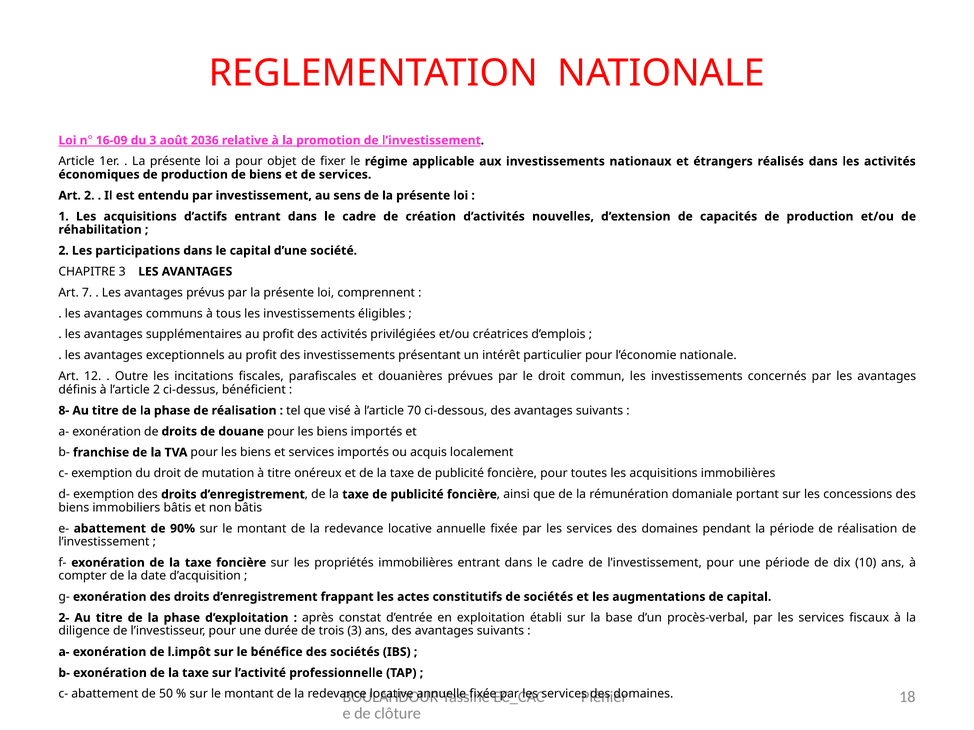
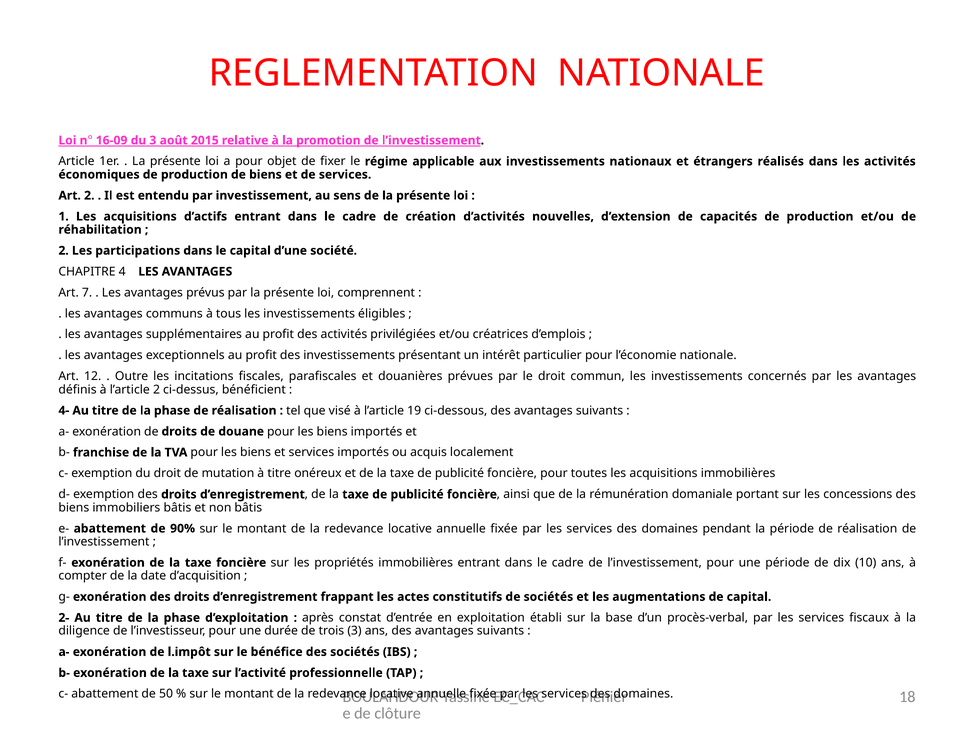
2036: 2036 -> 2015 (205, 141)
CHAPITRE 3: 3 -> 4 (122, 272)
8-: 8- -> 4- (64, 411)
70: 70 -> 19 (414, 411)
